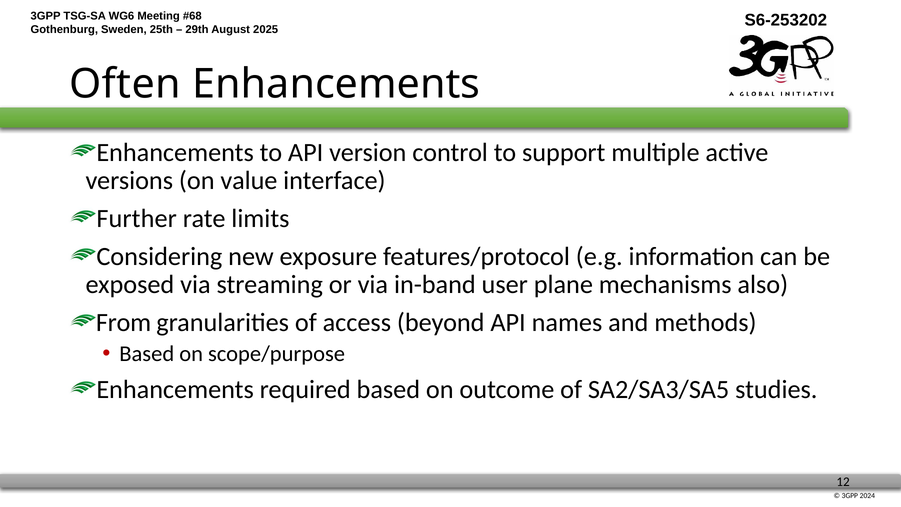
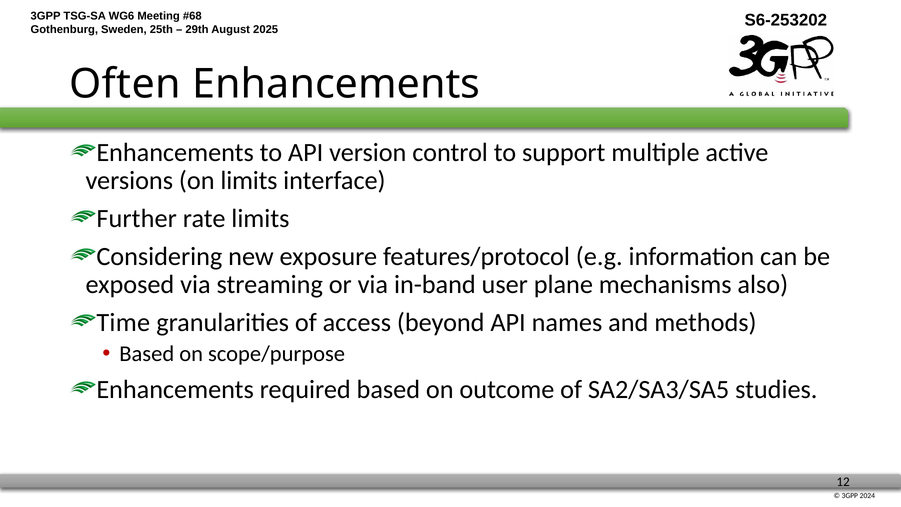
on value: value -> limits (249, 181)
From: From -> Time (123, 322)
